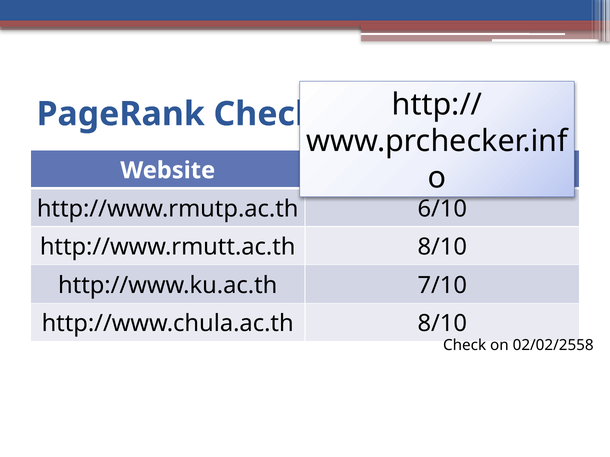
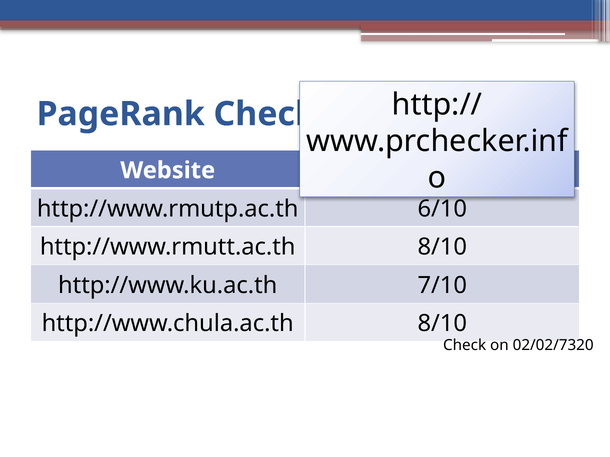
02/02/2558: 02/02/2558 -> 02/02/7320 (553, 346)
